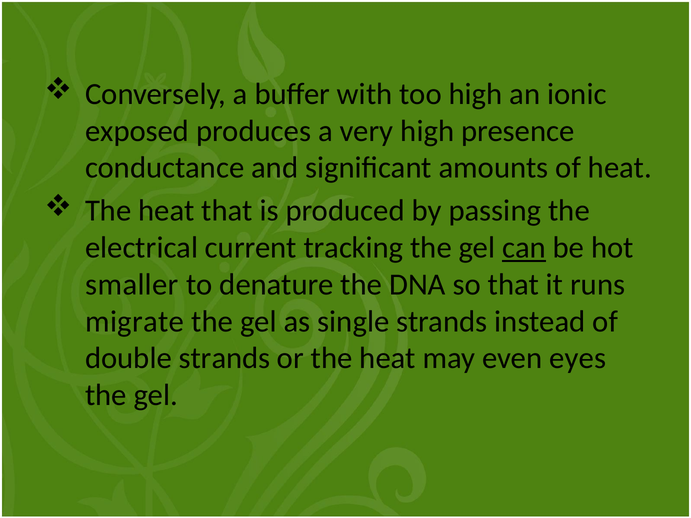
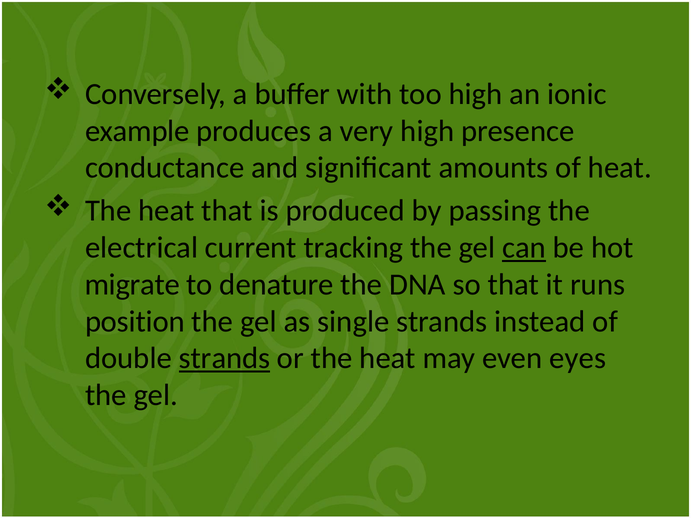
exposed: exposed -> example (137, 131)
smaller: smaller -> migrate (132, 285)
migrate: migrate -> position (135, 322)
strands underline: none -> present (225, 358)
